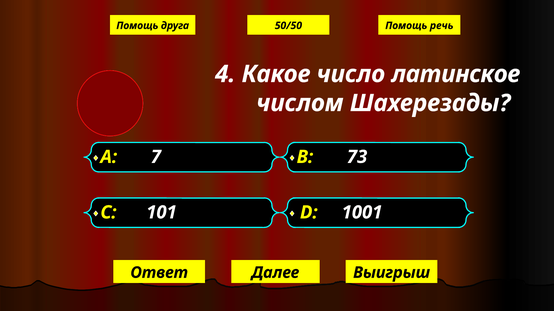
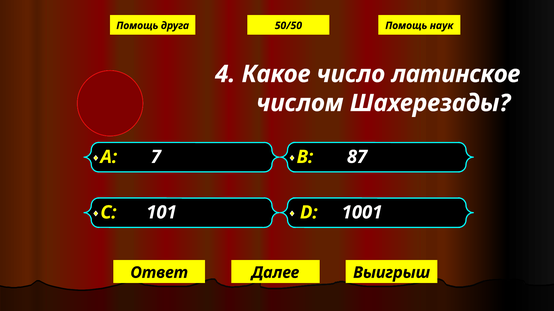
речь: речь -> наук (442, 26)
73: 73 -> 87 (357, 157)
